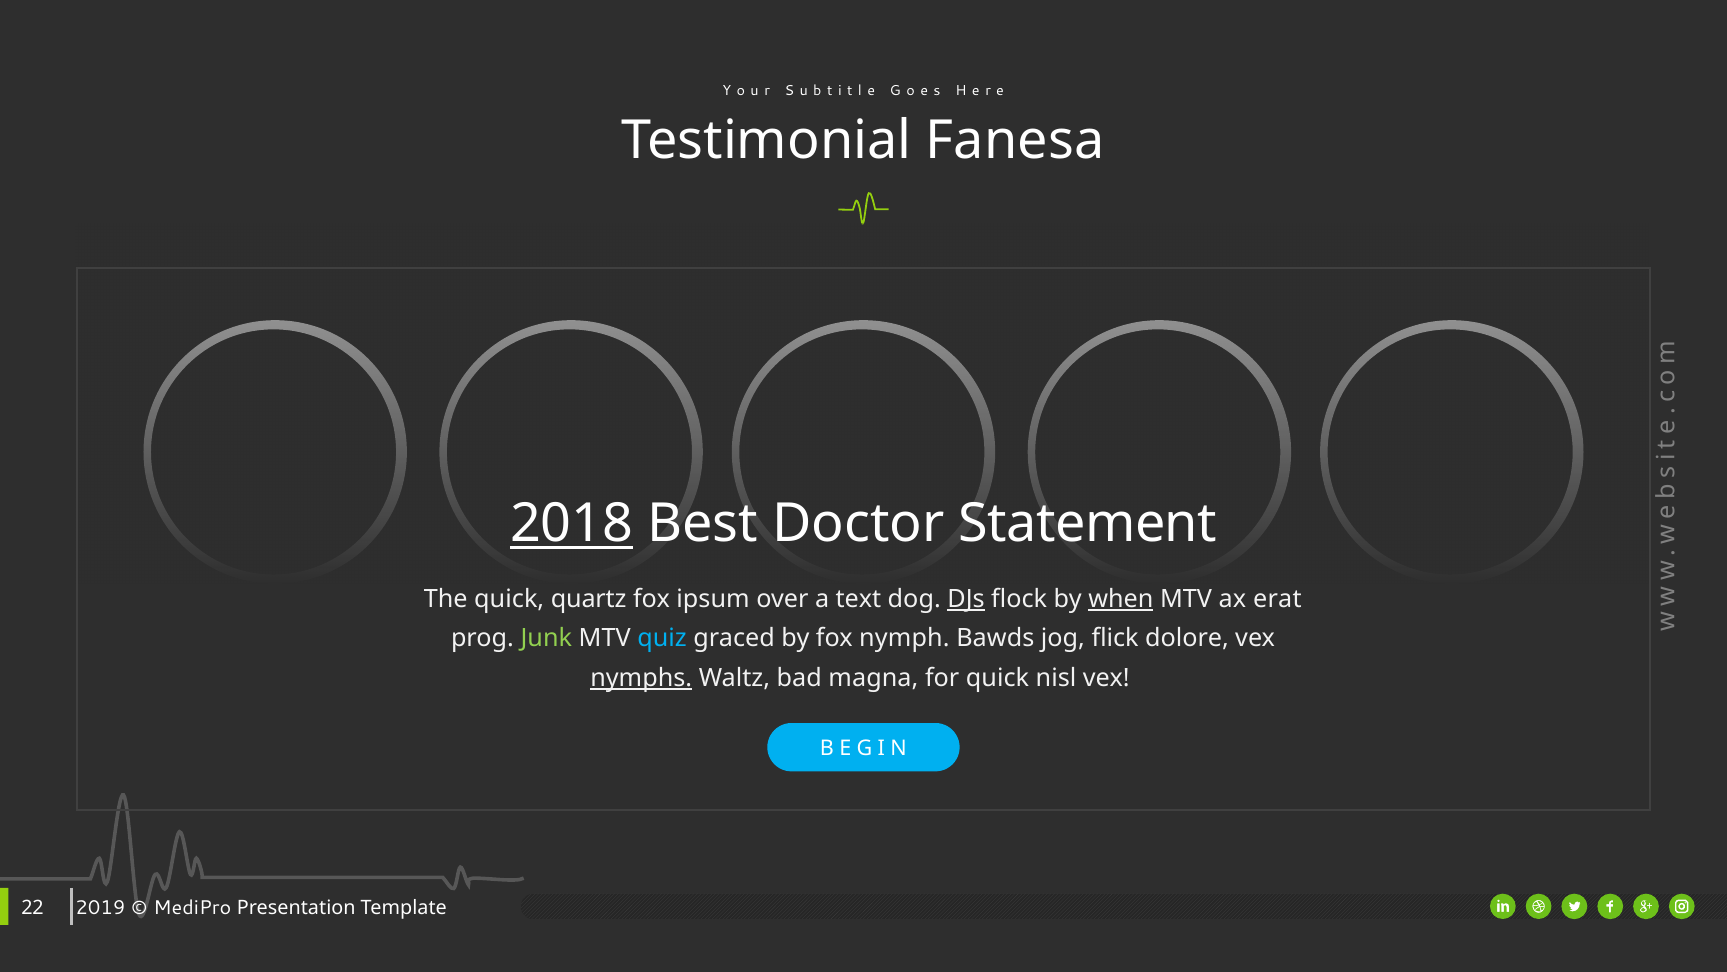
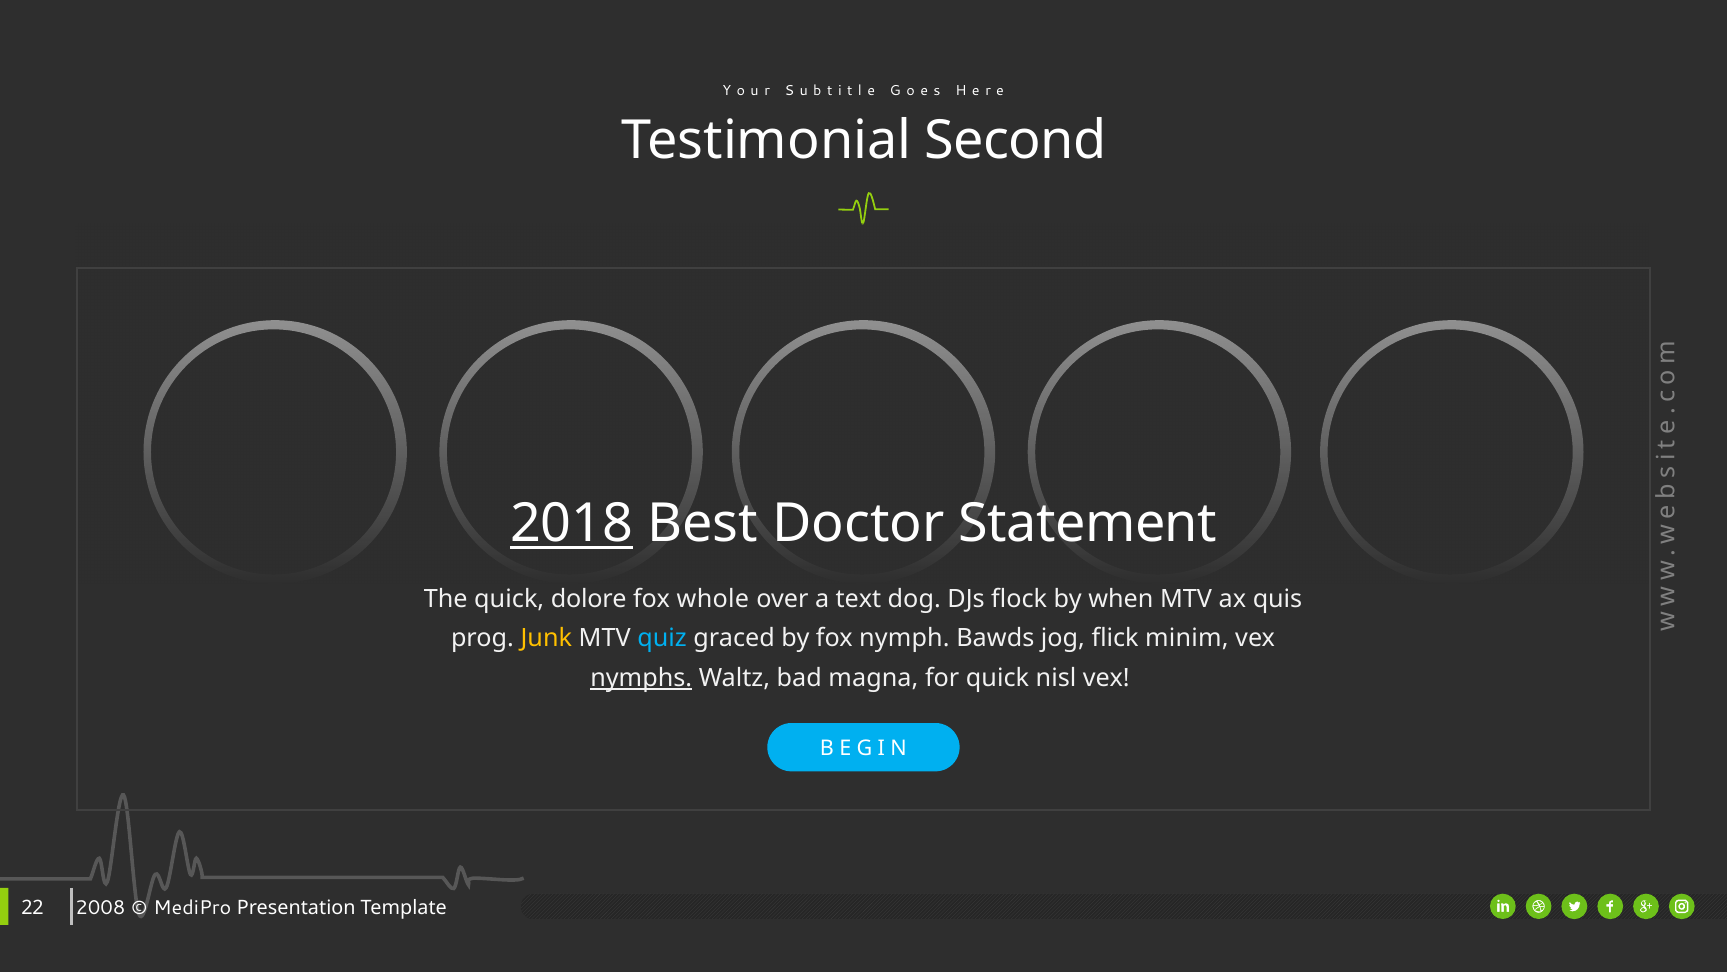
Fanesa: Fanesa -> Second (1016, 140)
quartz: quartz -> dolore (589, 599)
ipsum: ipsum -> whole (713, 599)
DJs underline: present -> none (966, 599)
when underline: present -> none (1121, 599)
erat: erat -> quis (1277, 599)
Junk colour: light green -> yellow (546, 638)
dolore: dolore -> minim (1187, 638)
2019: 2019 -> 2008 (100, 907)
